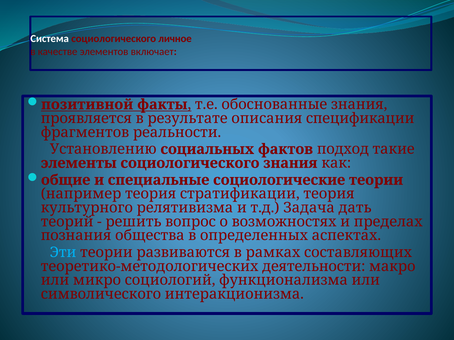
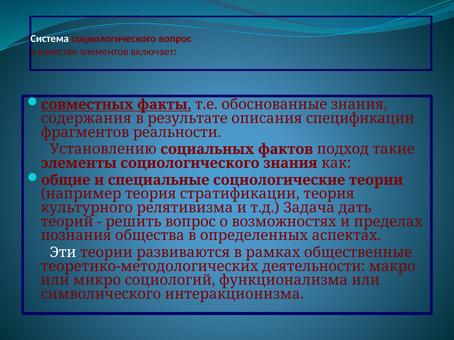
социологического личное: личное -> вопрос (175, 39)
позитивной: позитивной -> совместных (87, 105)
проявляется: проявляется -> содержания (86, 119)
Эти colour: light blue -> white (63, 253)
составляющих: составляющих -> общественные (358, 253)
